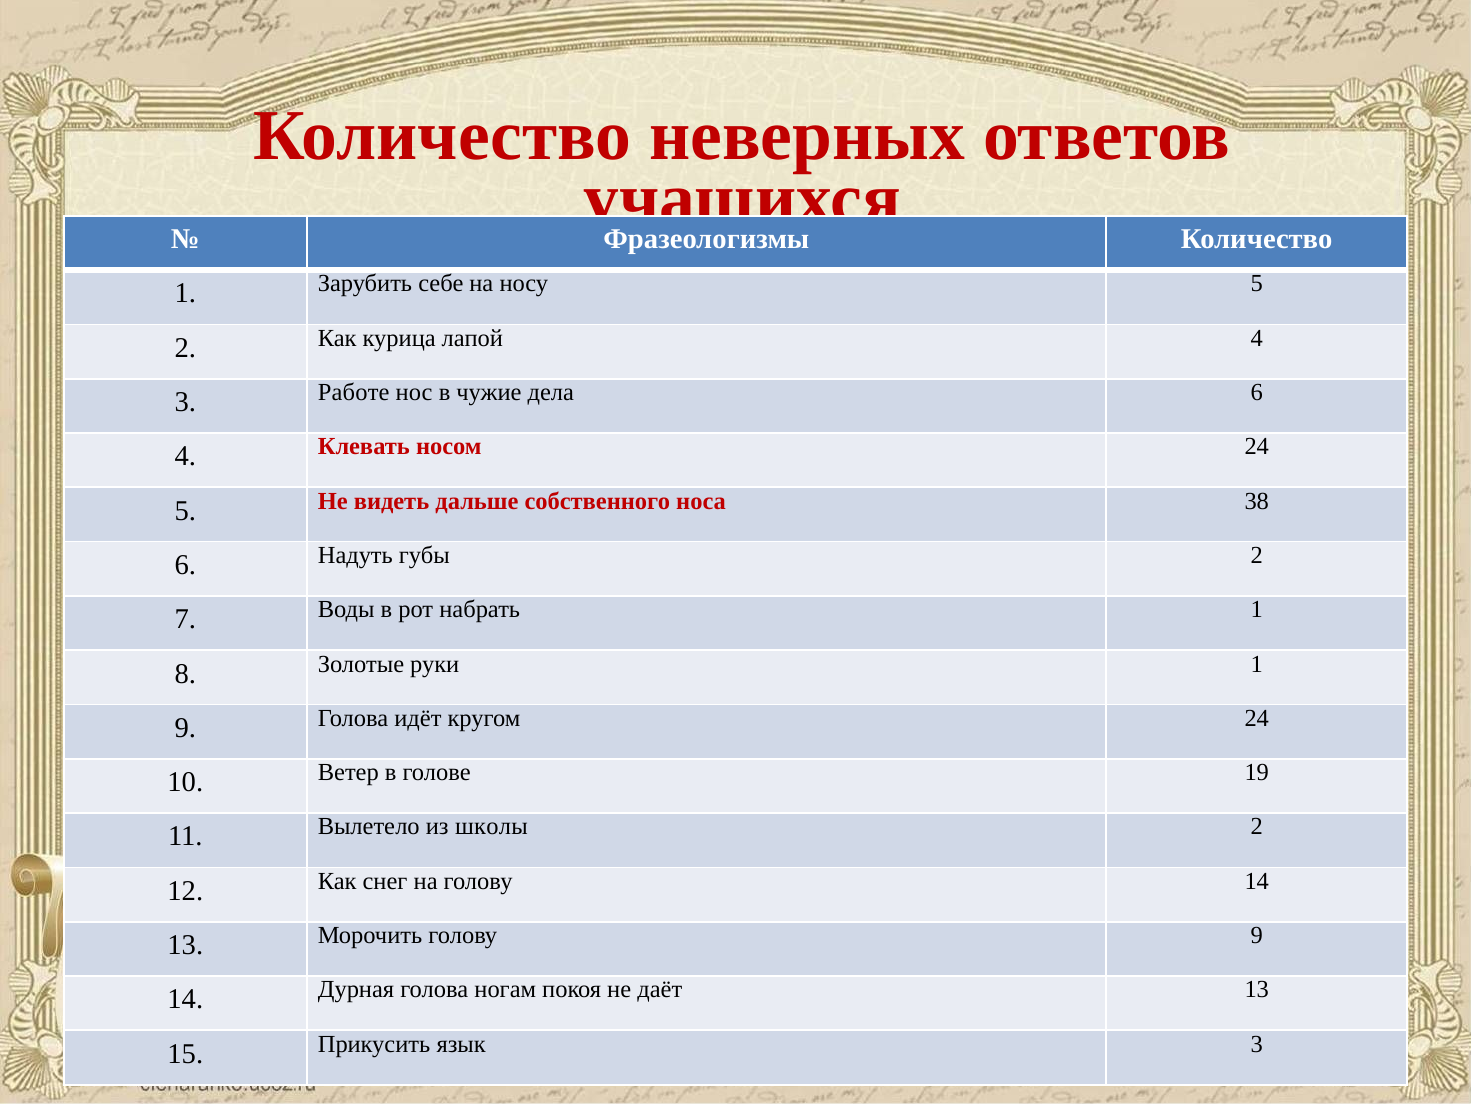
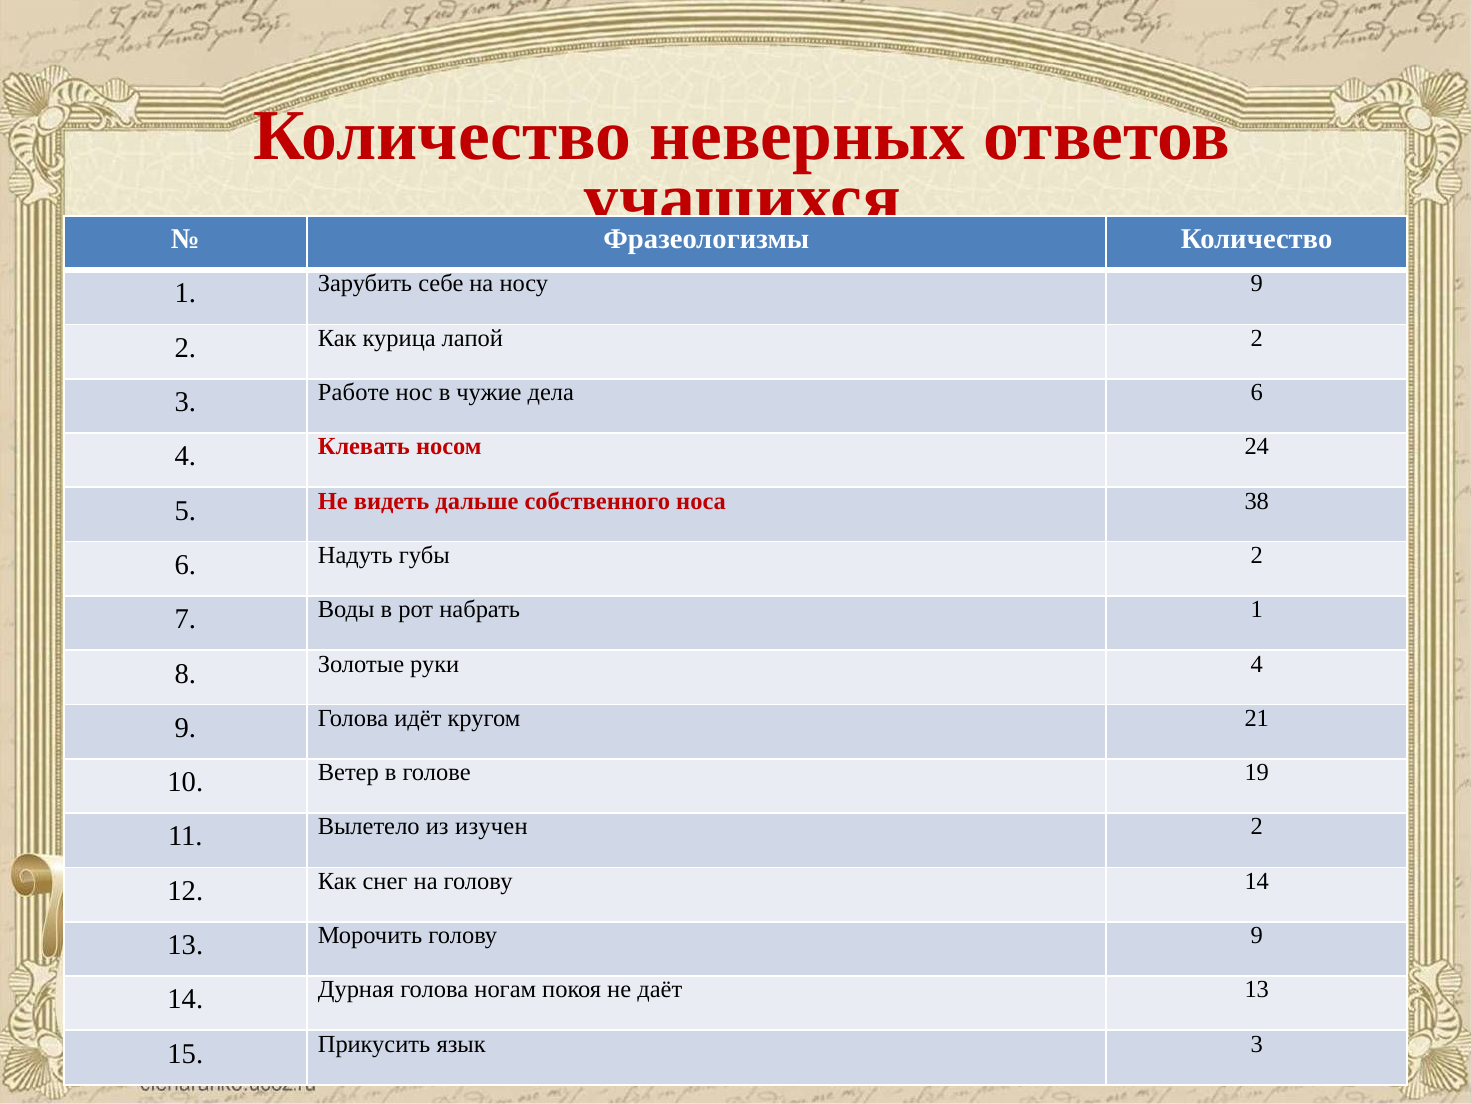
носу 5: 5 -> 9 (1257, 284)
лапой 4: 4 -> 2 (1257, 338)
руки 1: 1 -> 4 (1257, 664)
кругом 24: 24 -> 21 (1257, 718)
школы: школы -> изучен (491, 826)
